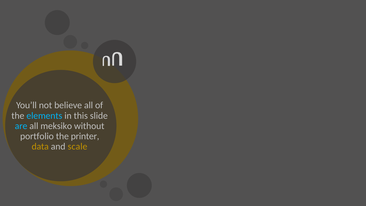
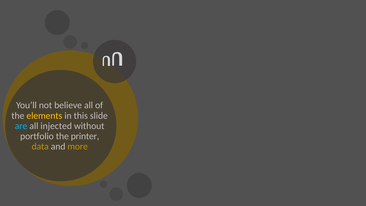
elements colour: light blue -> yellow (44, 116)
meksiko: meksiko -> injected (56, 126)
scale: scale -> more (78, 146)
